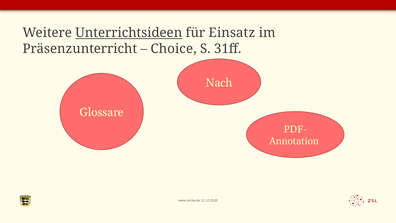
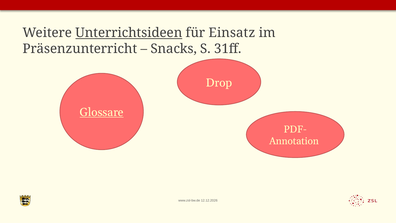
Choice: Choice -> Snacks (174, 49)
Nach: Nach -> Drop (219, 83)
Glossare underline: none -> present (102, 112)
